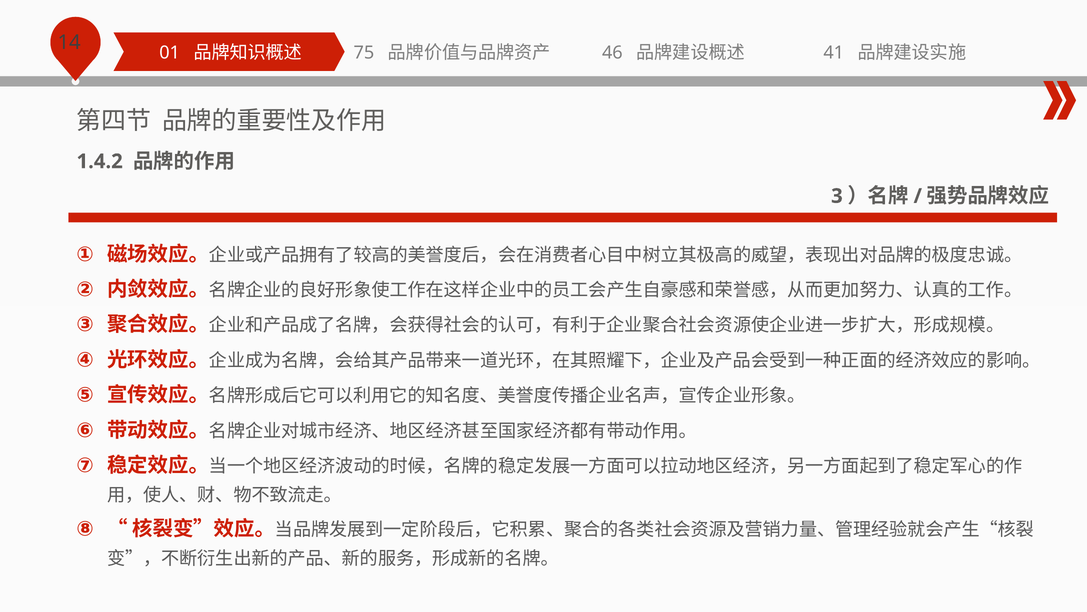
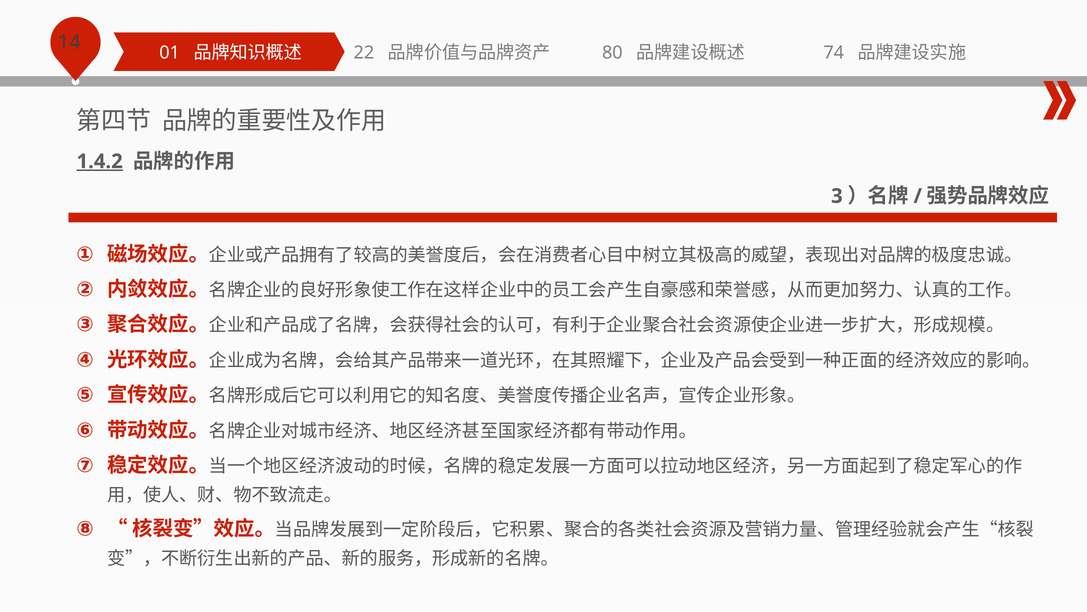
41: 41 -> 74 (834, 53)
75: 75 -> 22 (364, 53)
46: 46 -> 80 (612, 53)
1.4.2 underline: none -> present (100, 161)
